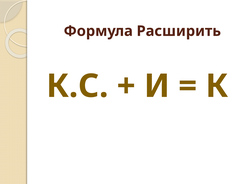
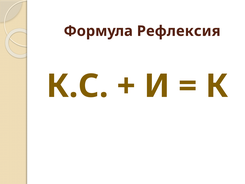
Расширить: Расширить -> Рефлексия (179, 31)
